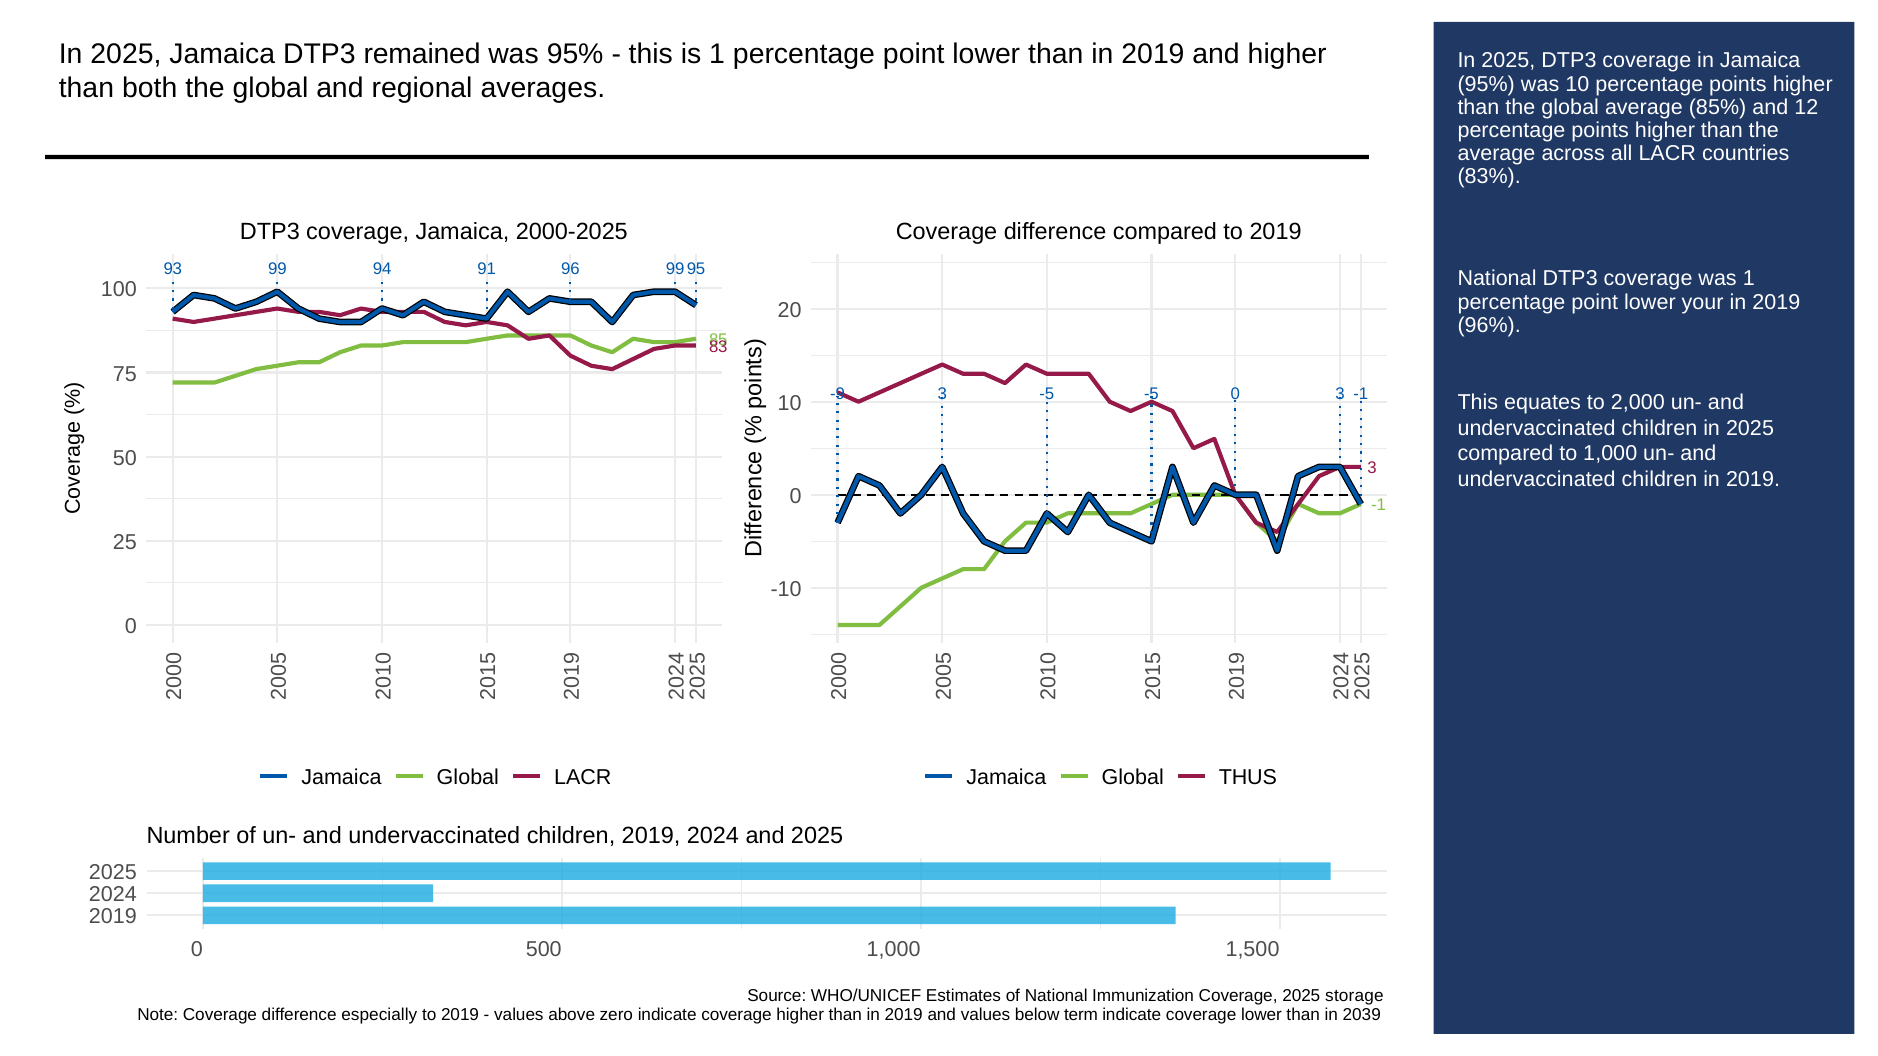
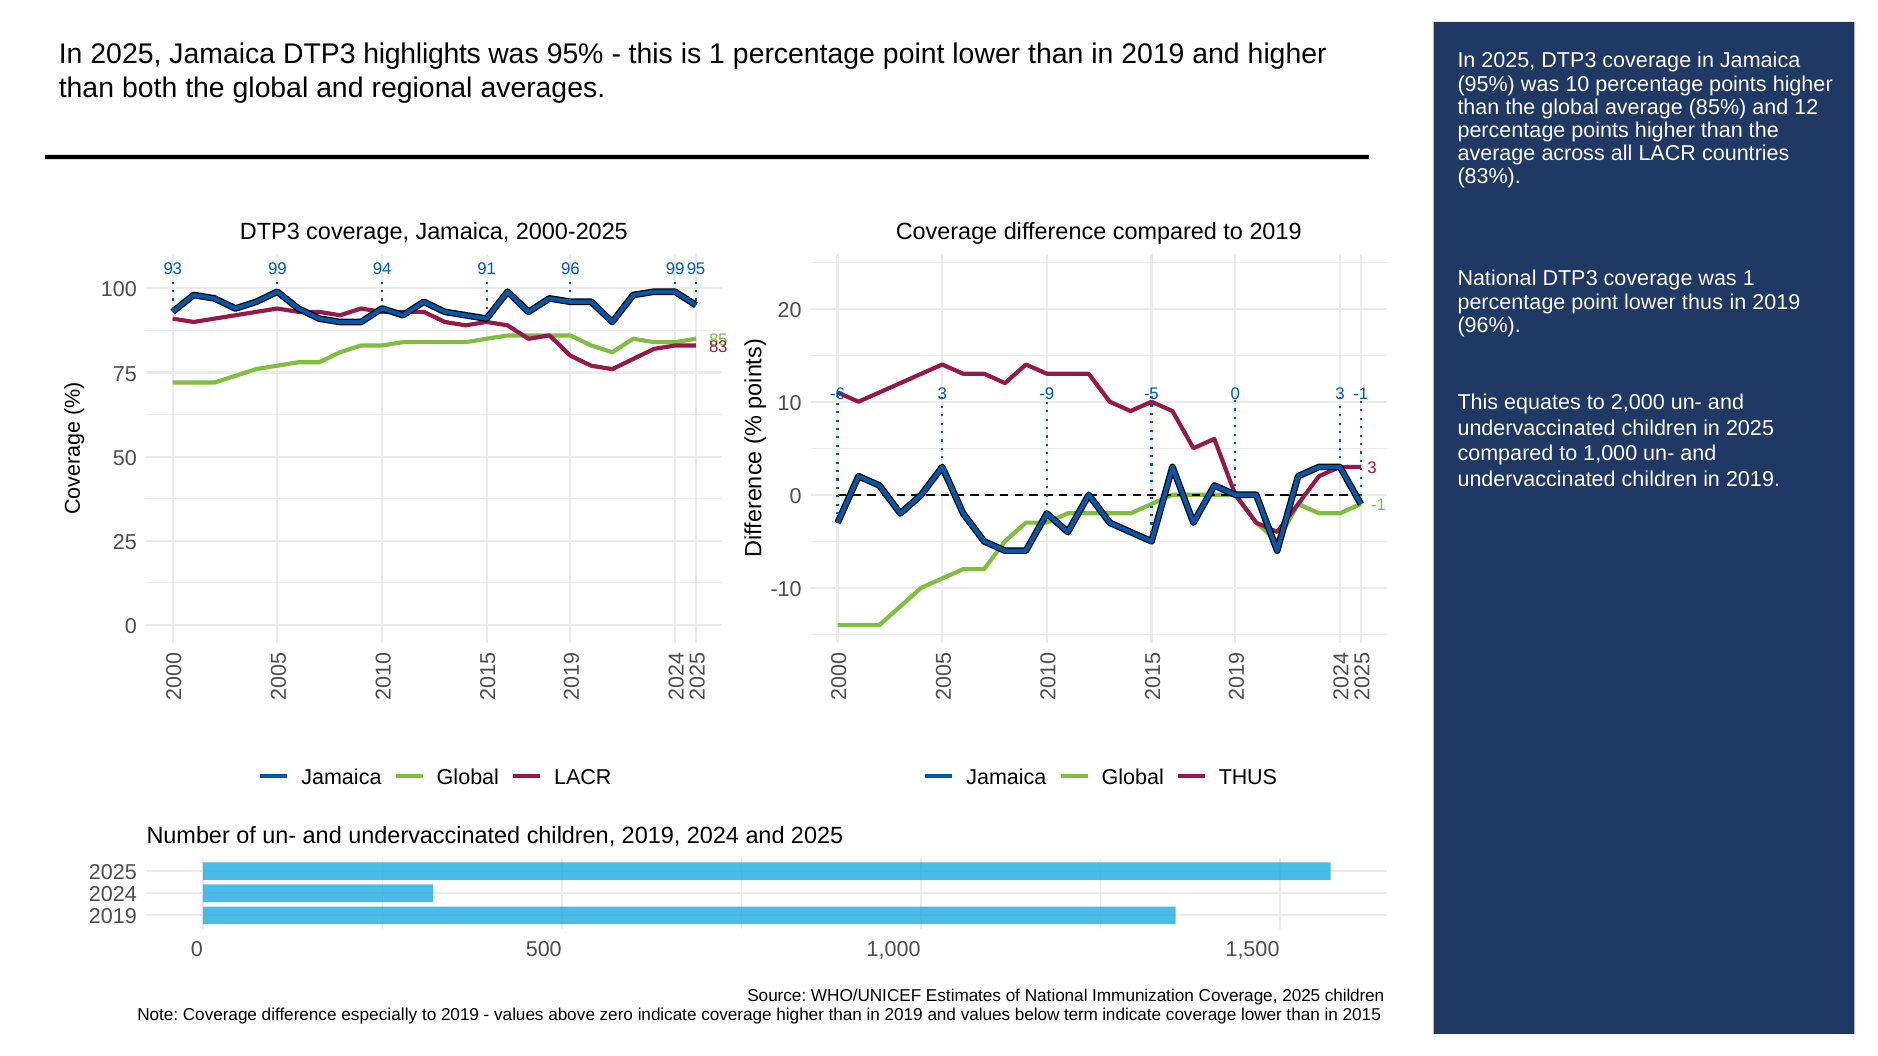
remained: remained -> highlights (422, 54)
lower your: your -> thus (1703, 302)
-9: -9 -> -6 (838, 394)
3 -5: -5 -> -9 (1047, 394)
2025 storage: storage -> children (1355, 996)
2039: 2039 -> 2015 (1362, 1015)
